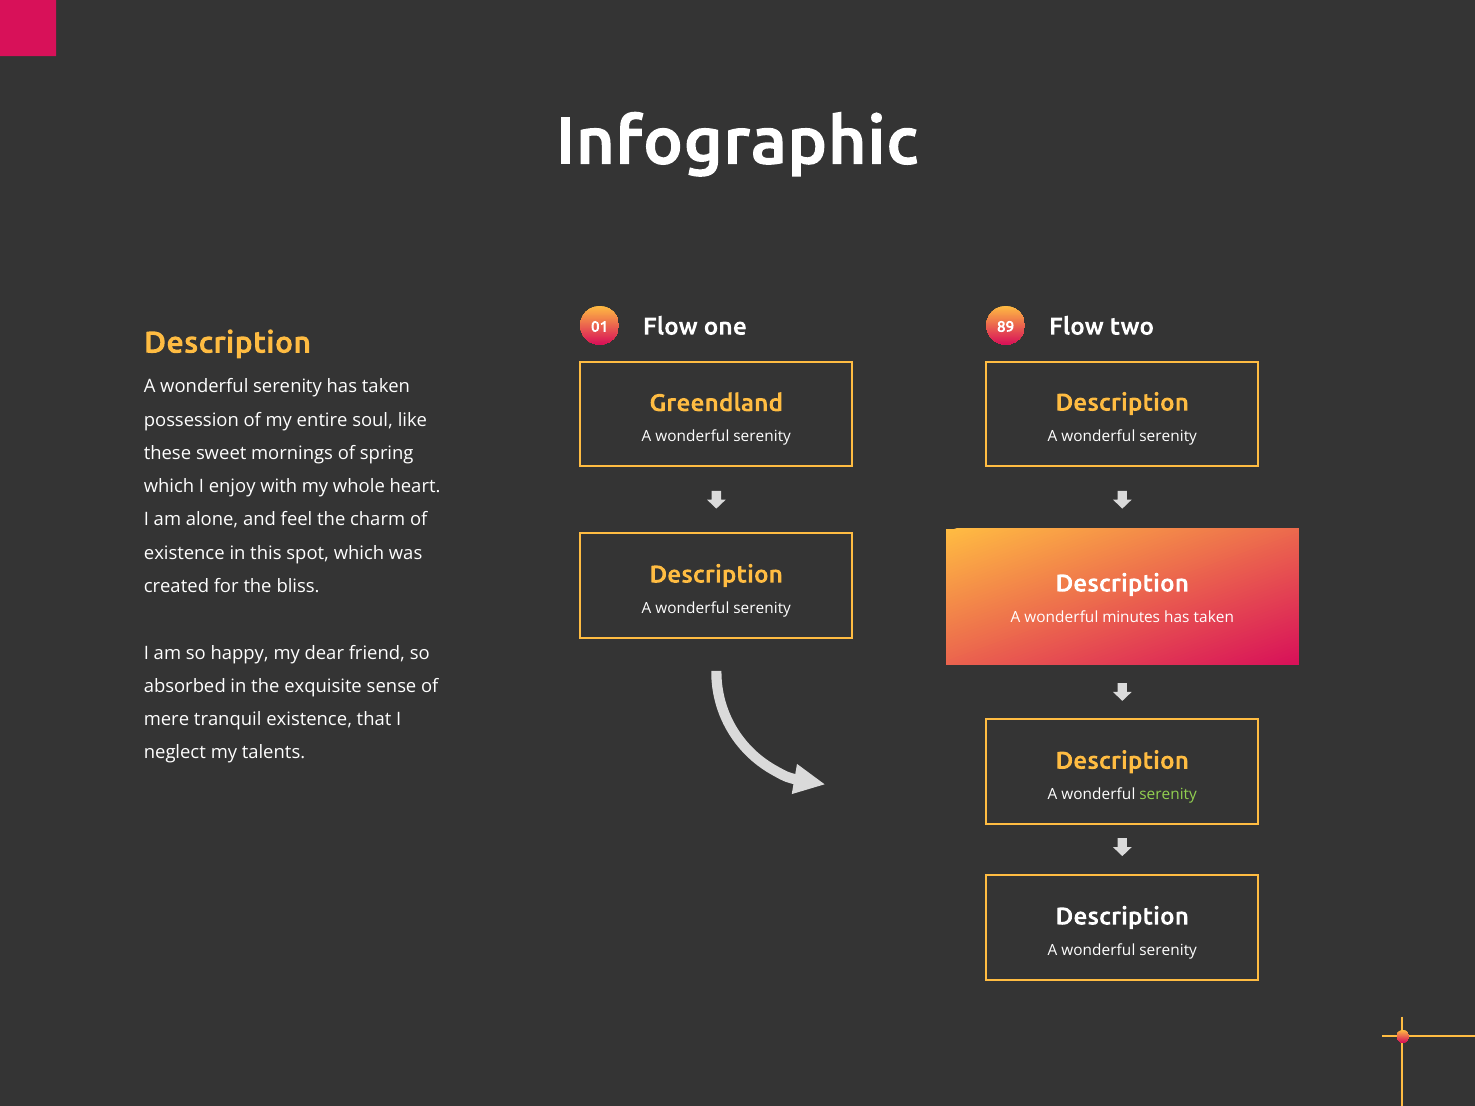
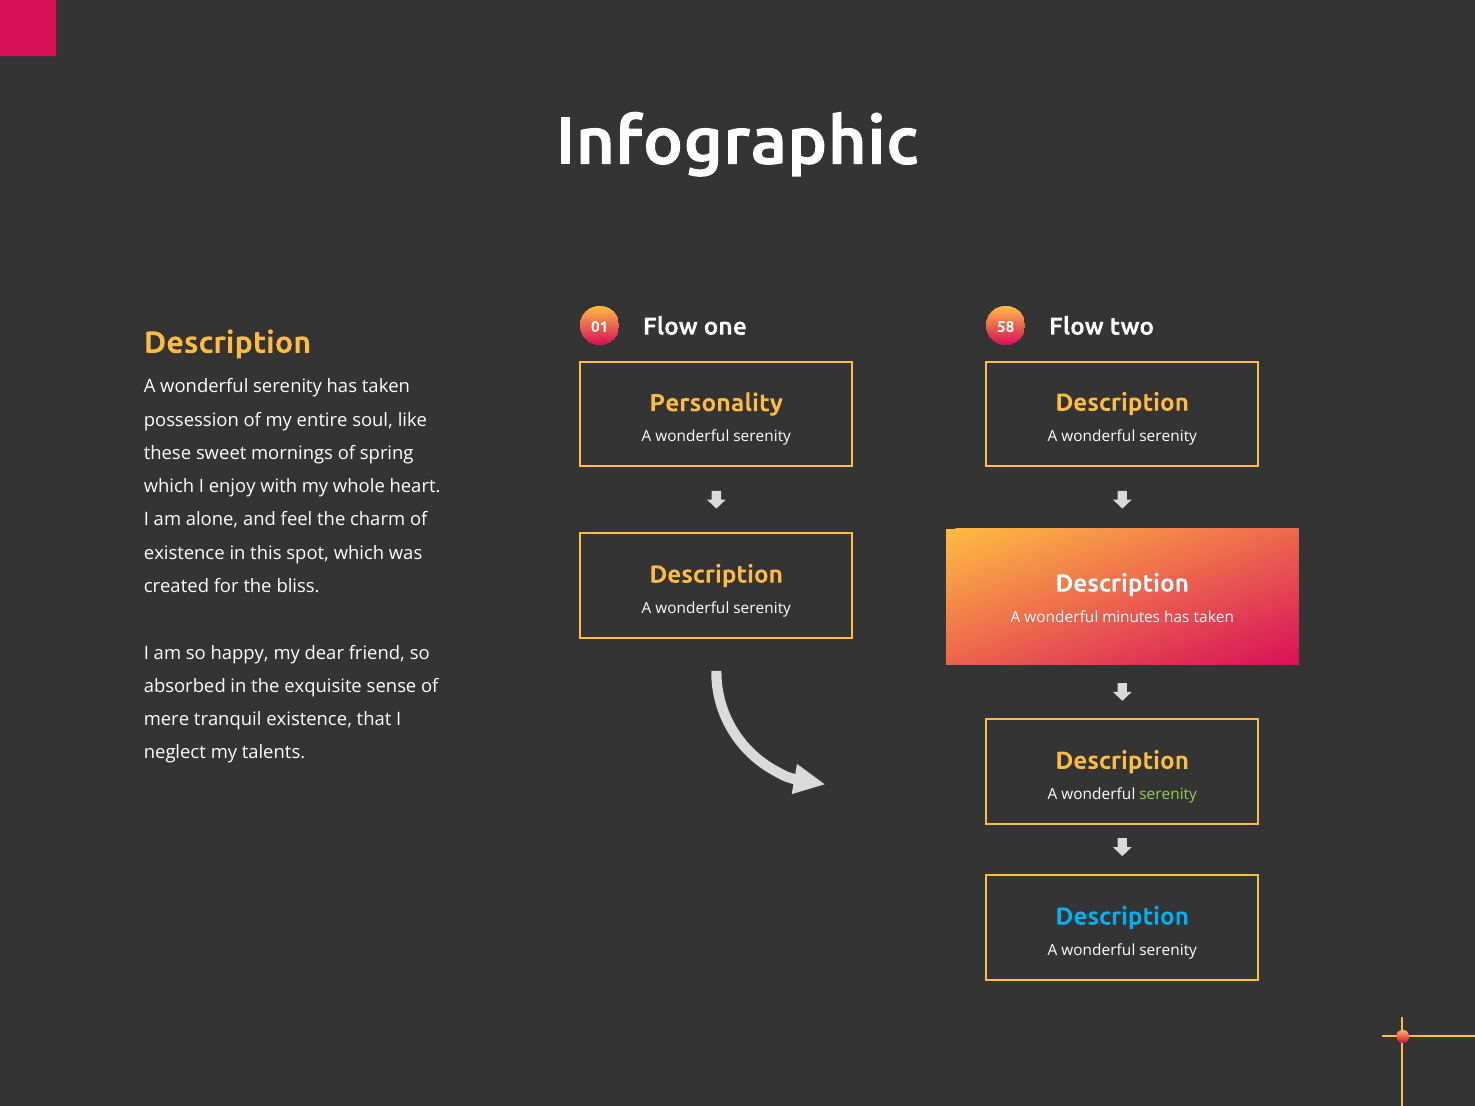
89: 89 -> 58 (1006, 327)
Greendland: Greendland -> Personality (716, 403)
Description colour: white -> light blue (1122, 917)
